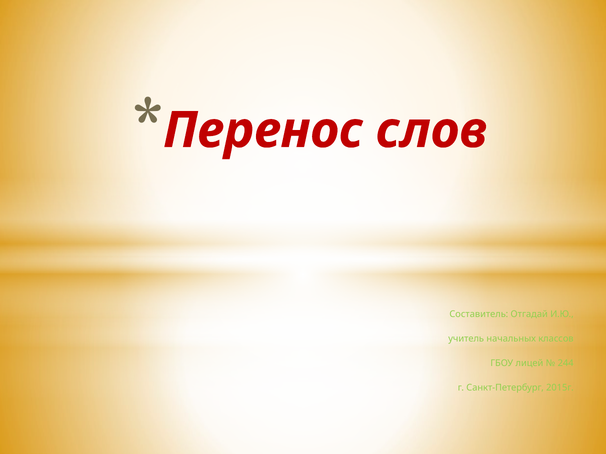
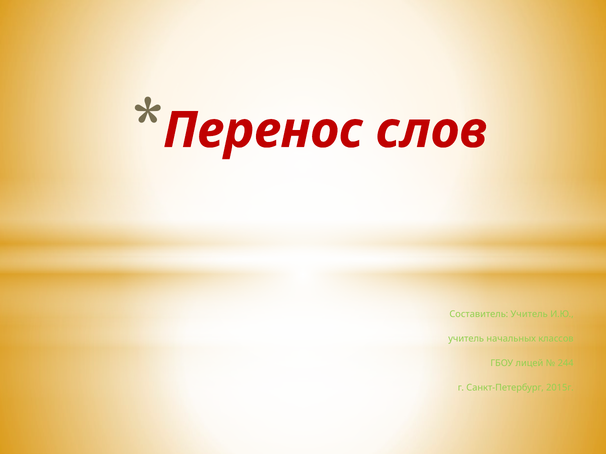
Составитель Отгадай: Отгадай -> Учитель (529, 315)
